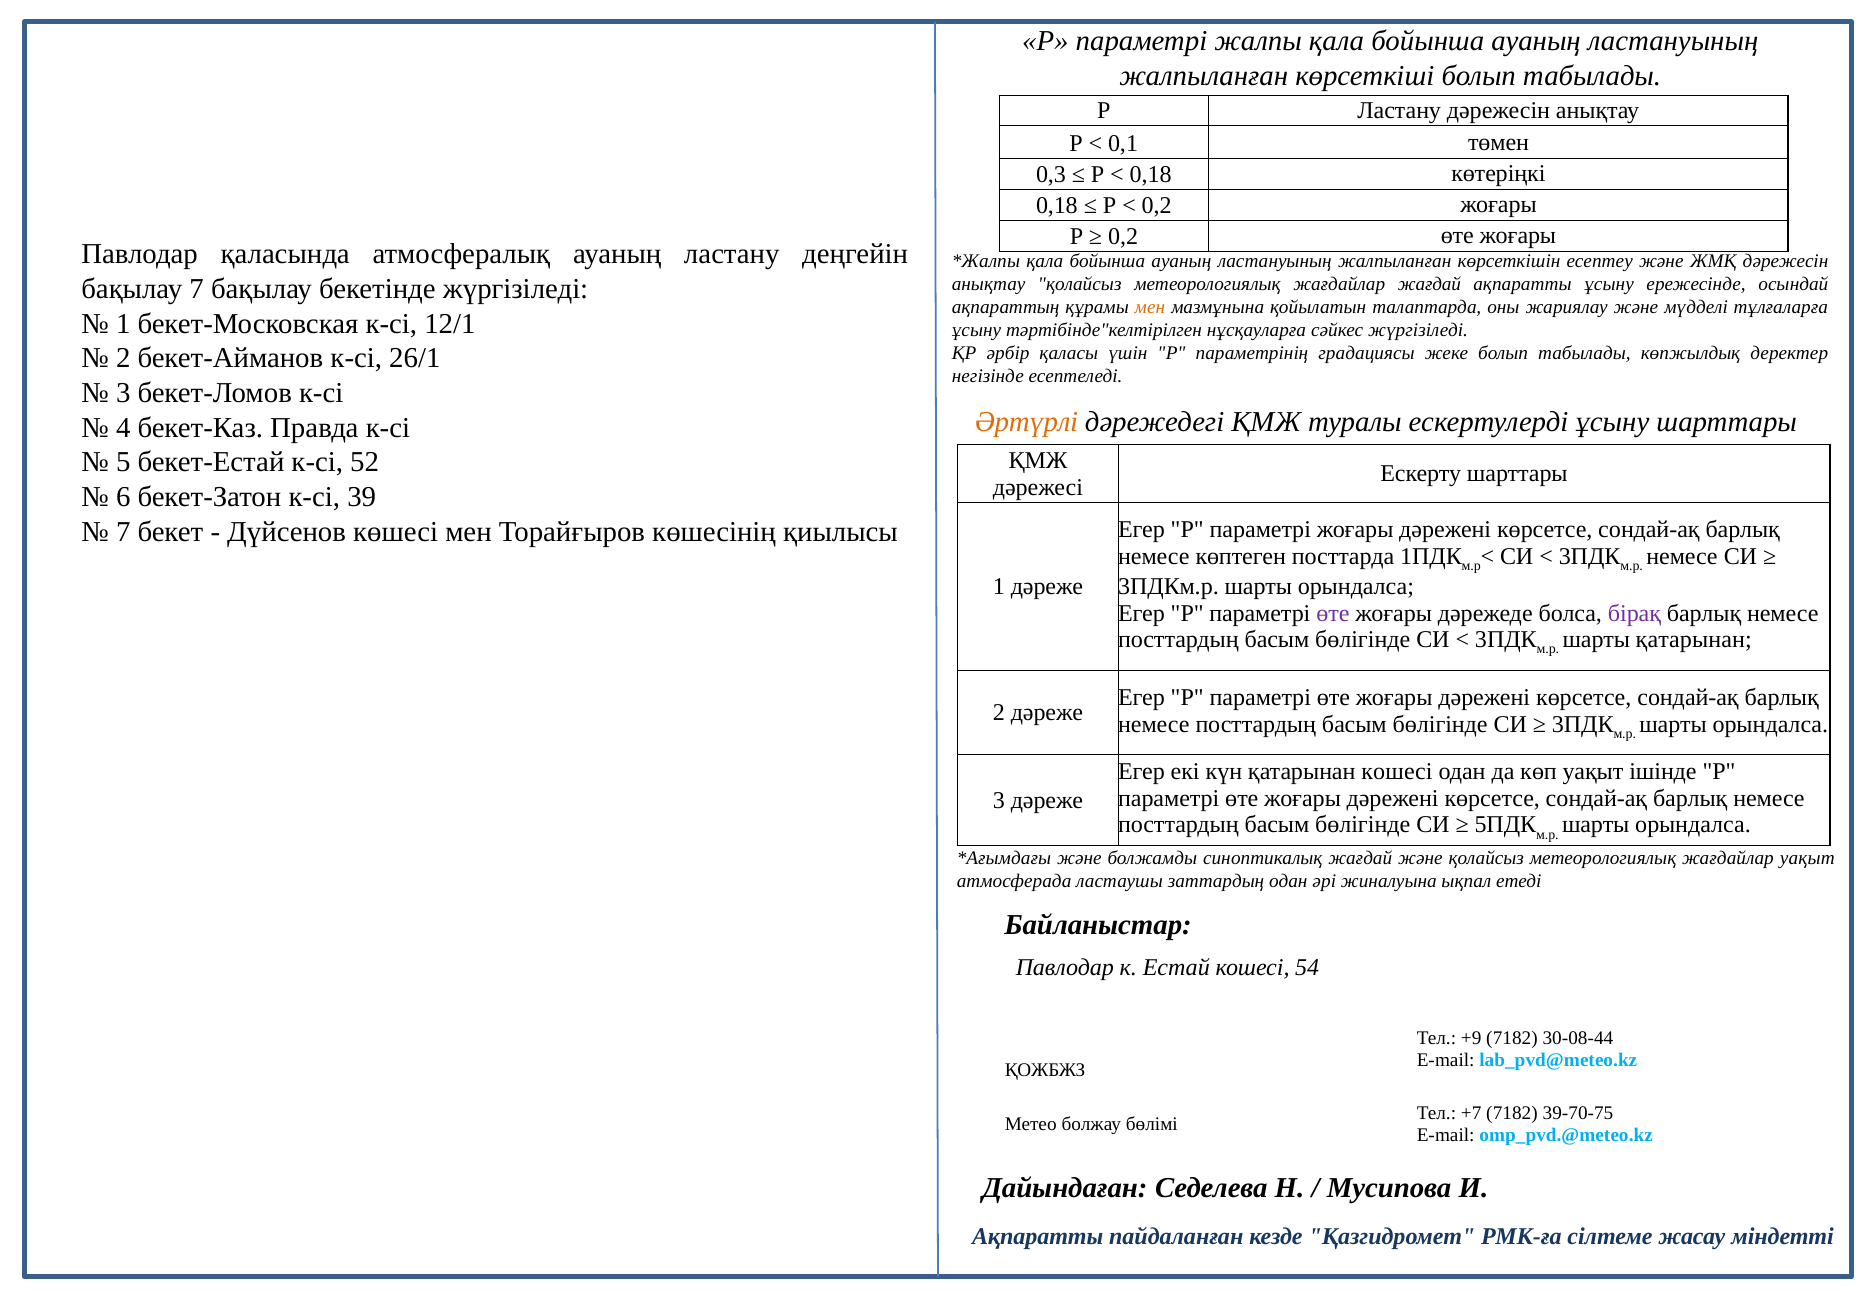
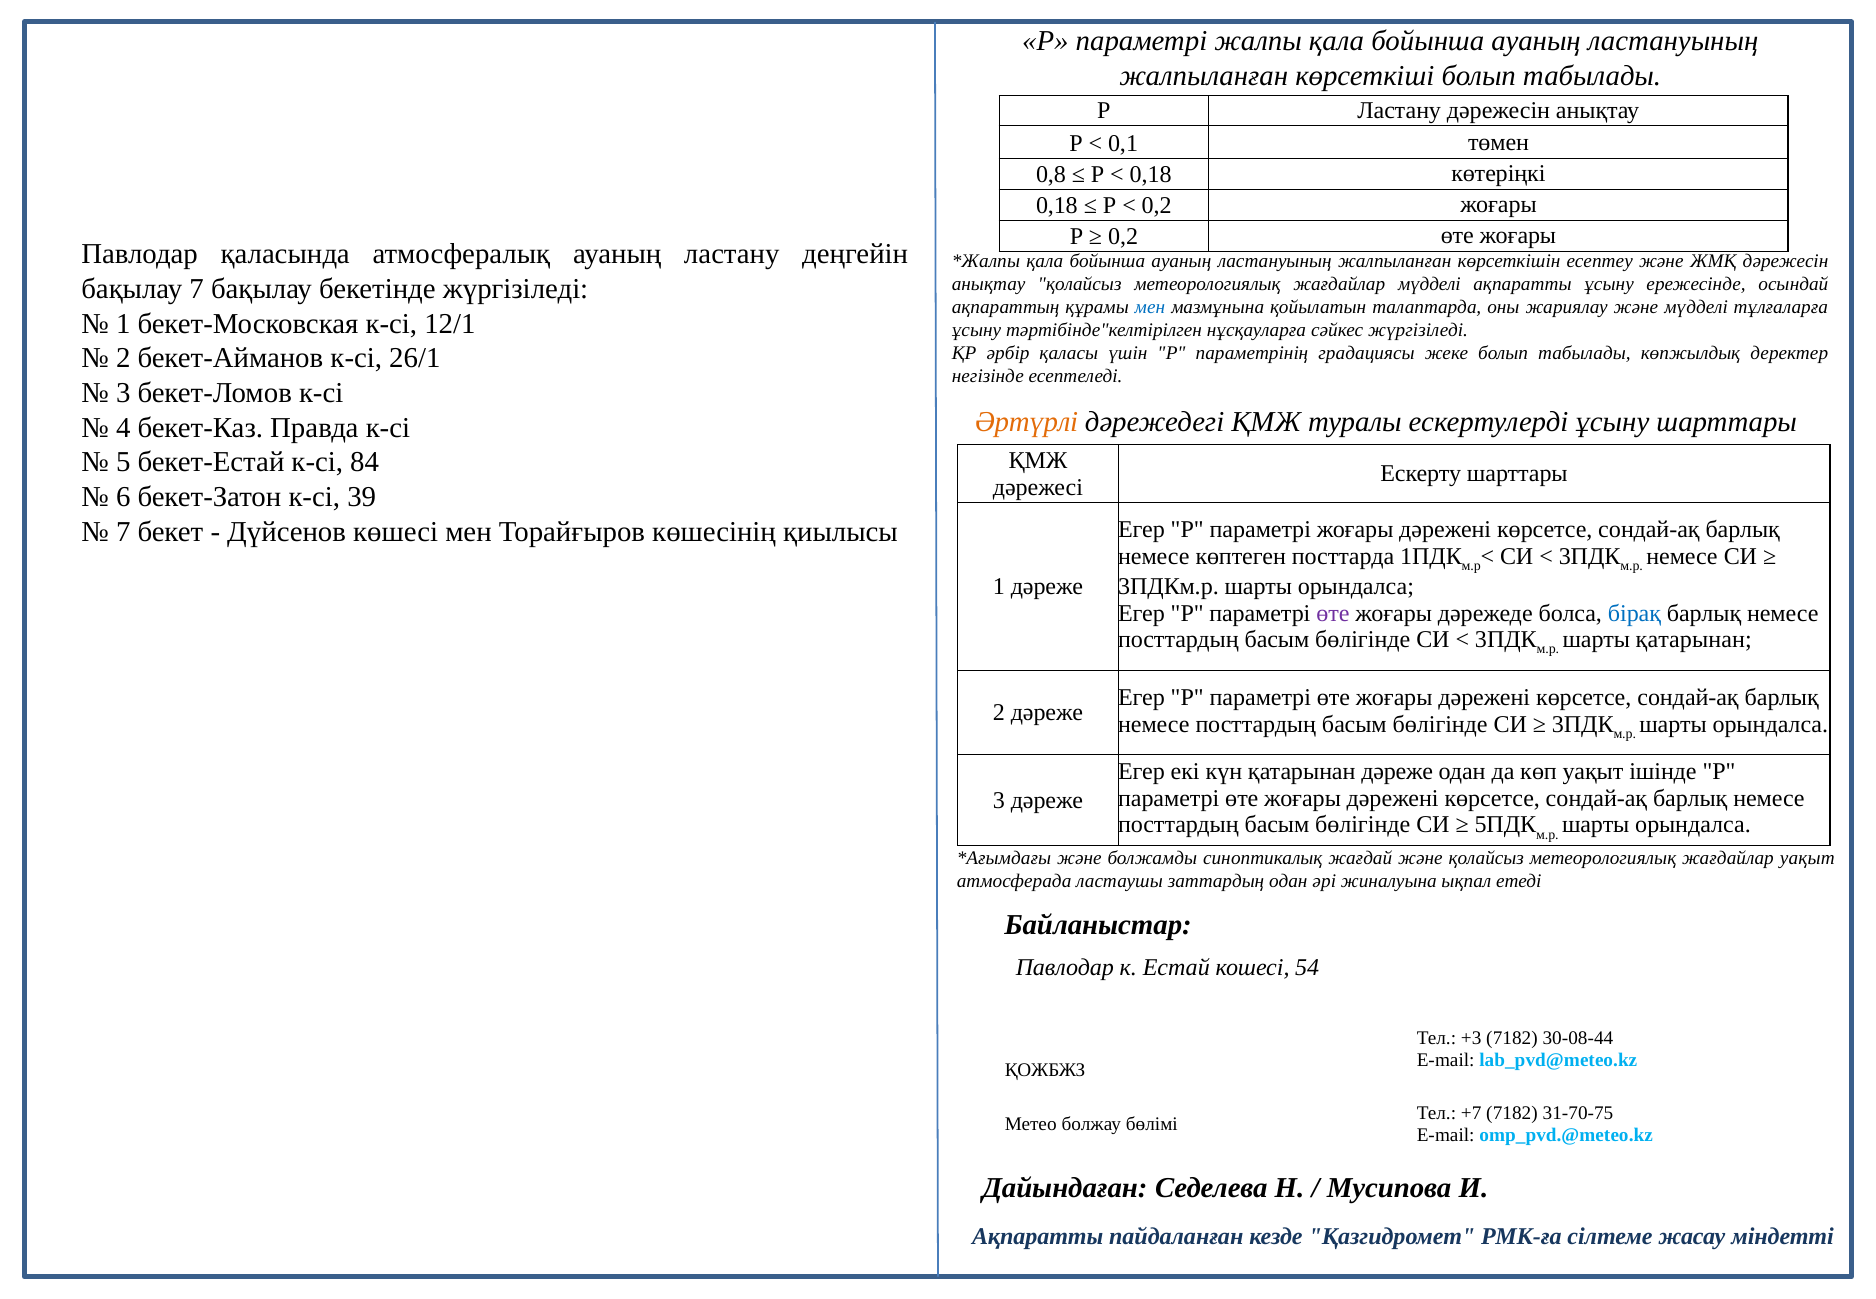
0,3: 0,3 -> 0,8 (1051, 175)
жағдайлар жағдай: жағдай -> мүдделі (1429, 284)
мен colour: orange -> blue (1150, 307)
52: 52 -> 84 (365, 462)
бірақ colour: purple -> blue (1635, 613)
қатарынан кошесi: кошесi -> дәреже (1397, 772)
+9: +9 -> +3 (1471, 1038)
39-70-75: 39-70-75 -> 31-70-75 (1578, 1113)
